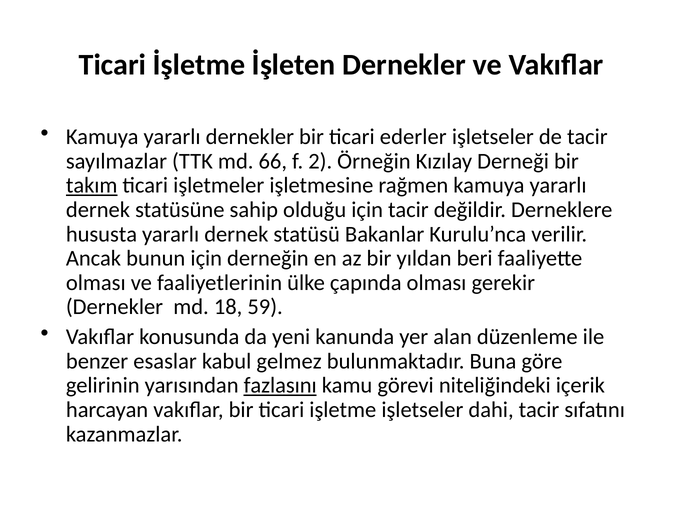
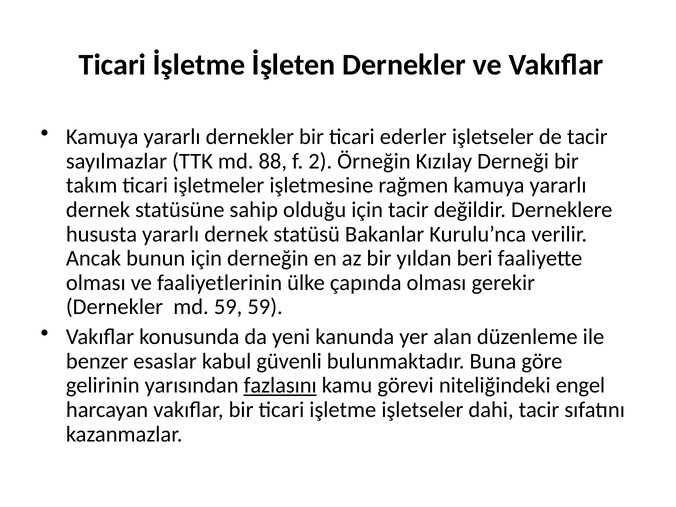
66: 66 -> 88 (273, 161)
takım underline: present -> none (92, 185)
md 18: 18 -> 59 (228, 307)
gelmez: gelmez -> güvenli (289, 361)
içerik: içerik -> engel (580, 385)
